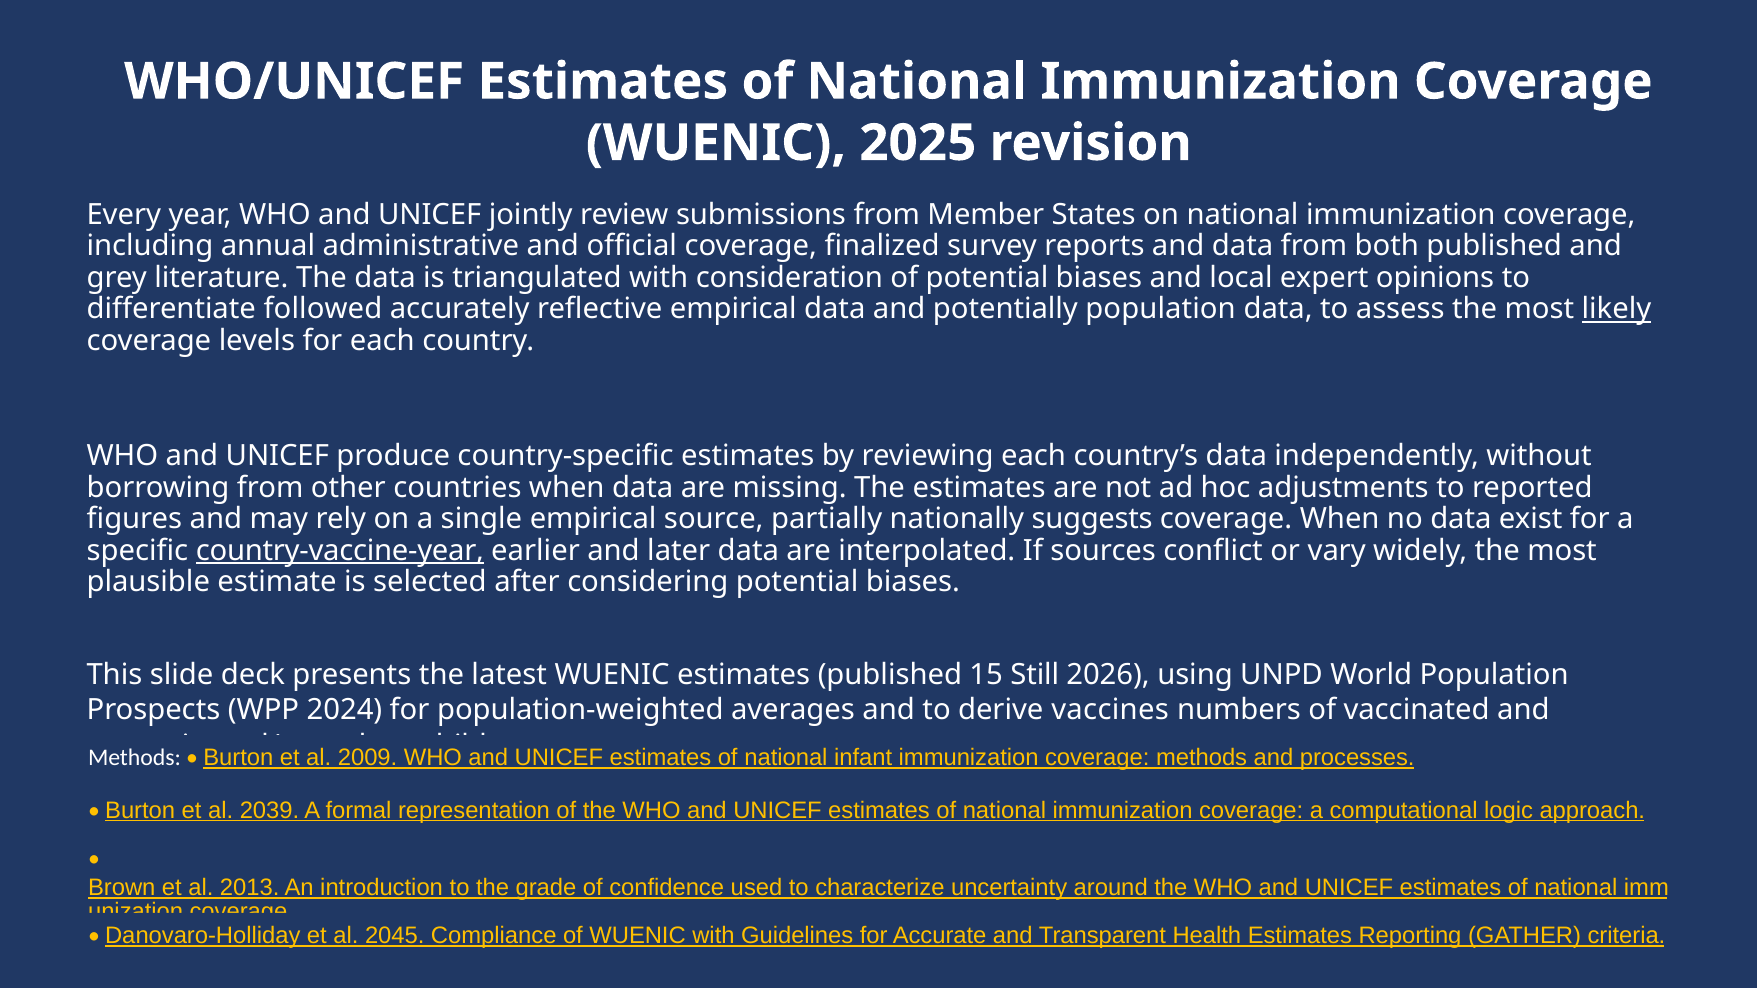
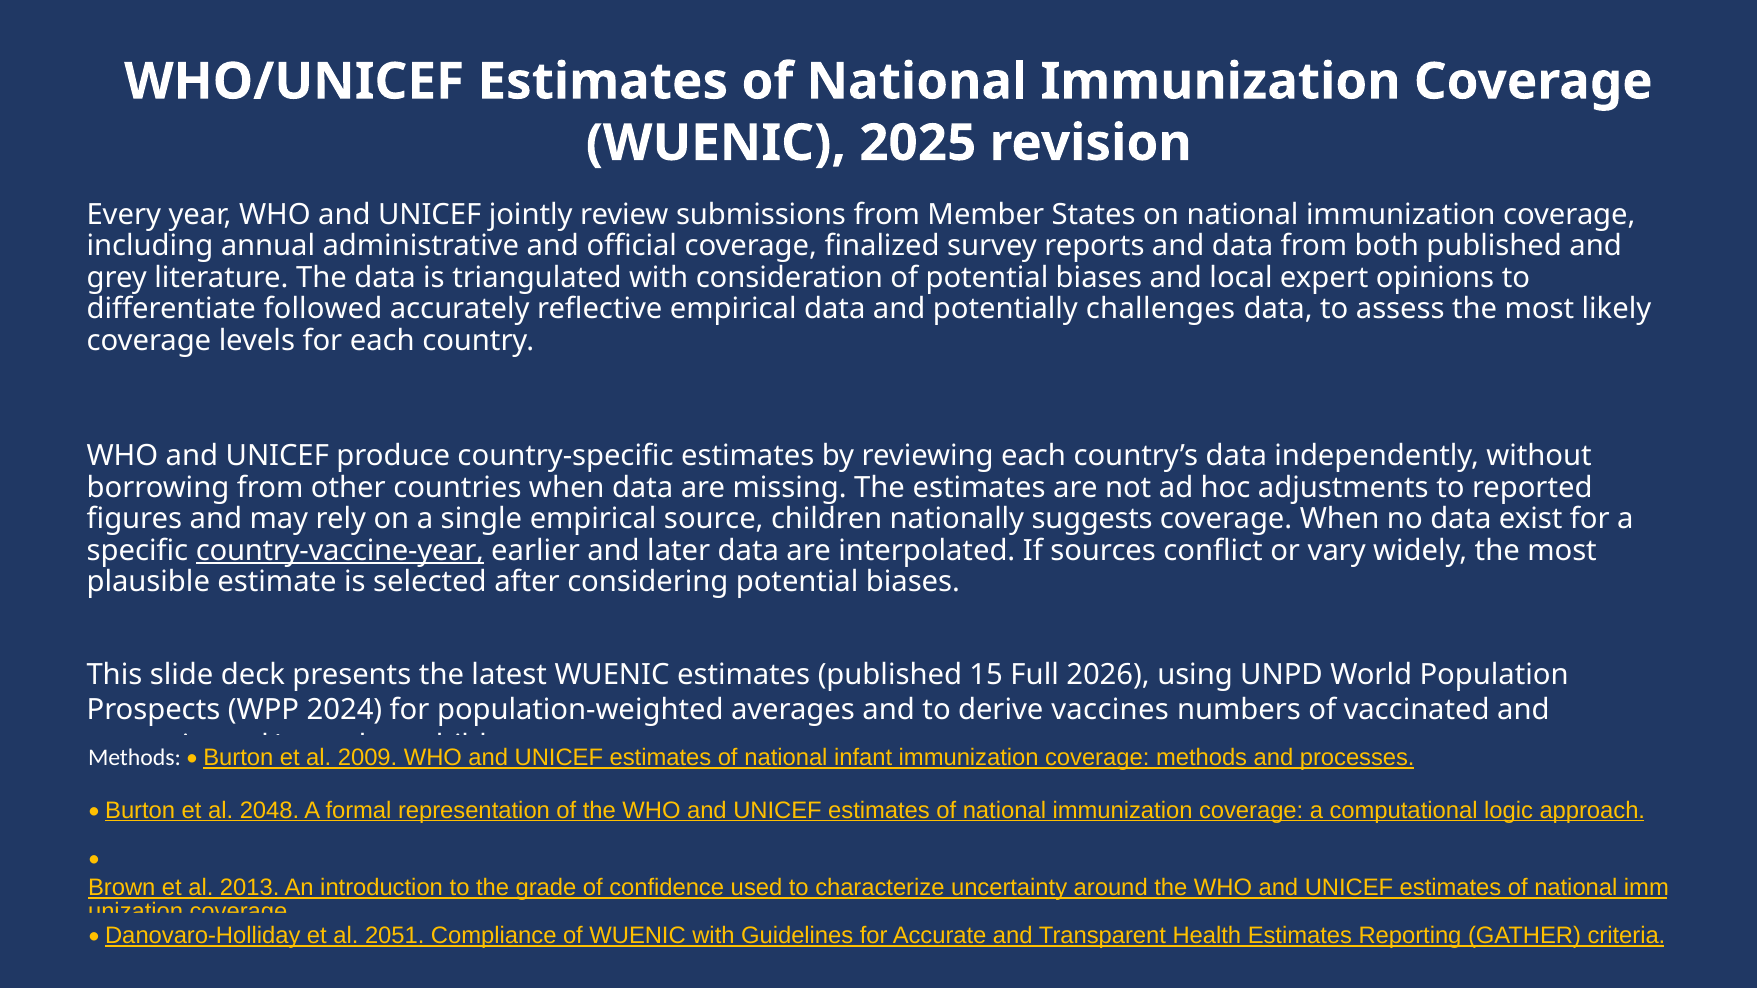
potentially population: population -> challenges (1161, 309)
likely underline: present -> none (1616, 309)
source partially: partially -> children (827, 519)
Still: Still -> Full (1035, 675)
2039: 2039 -> 2048 (269, 810)
2045: 2045 -> 2051 (395, 936)
